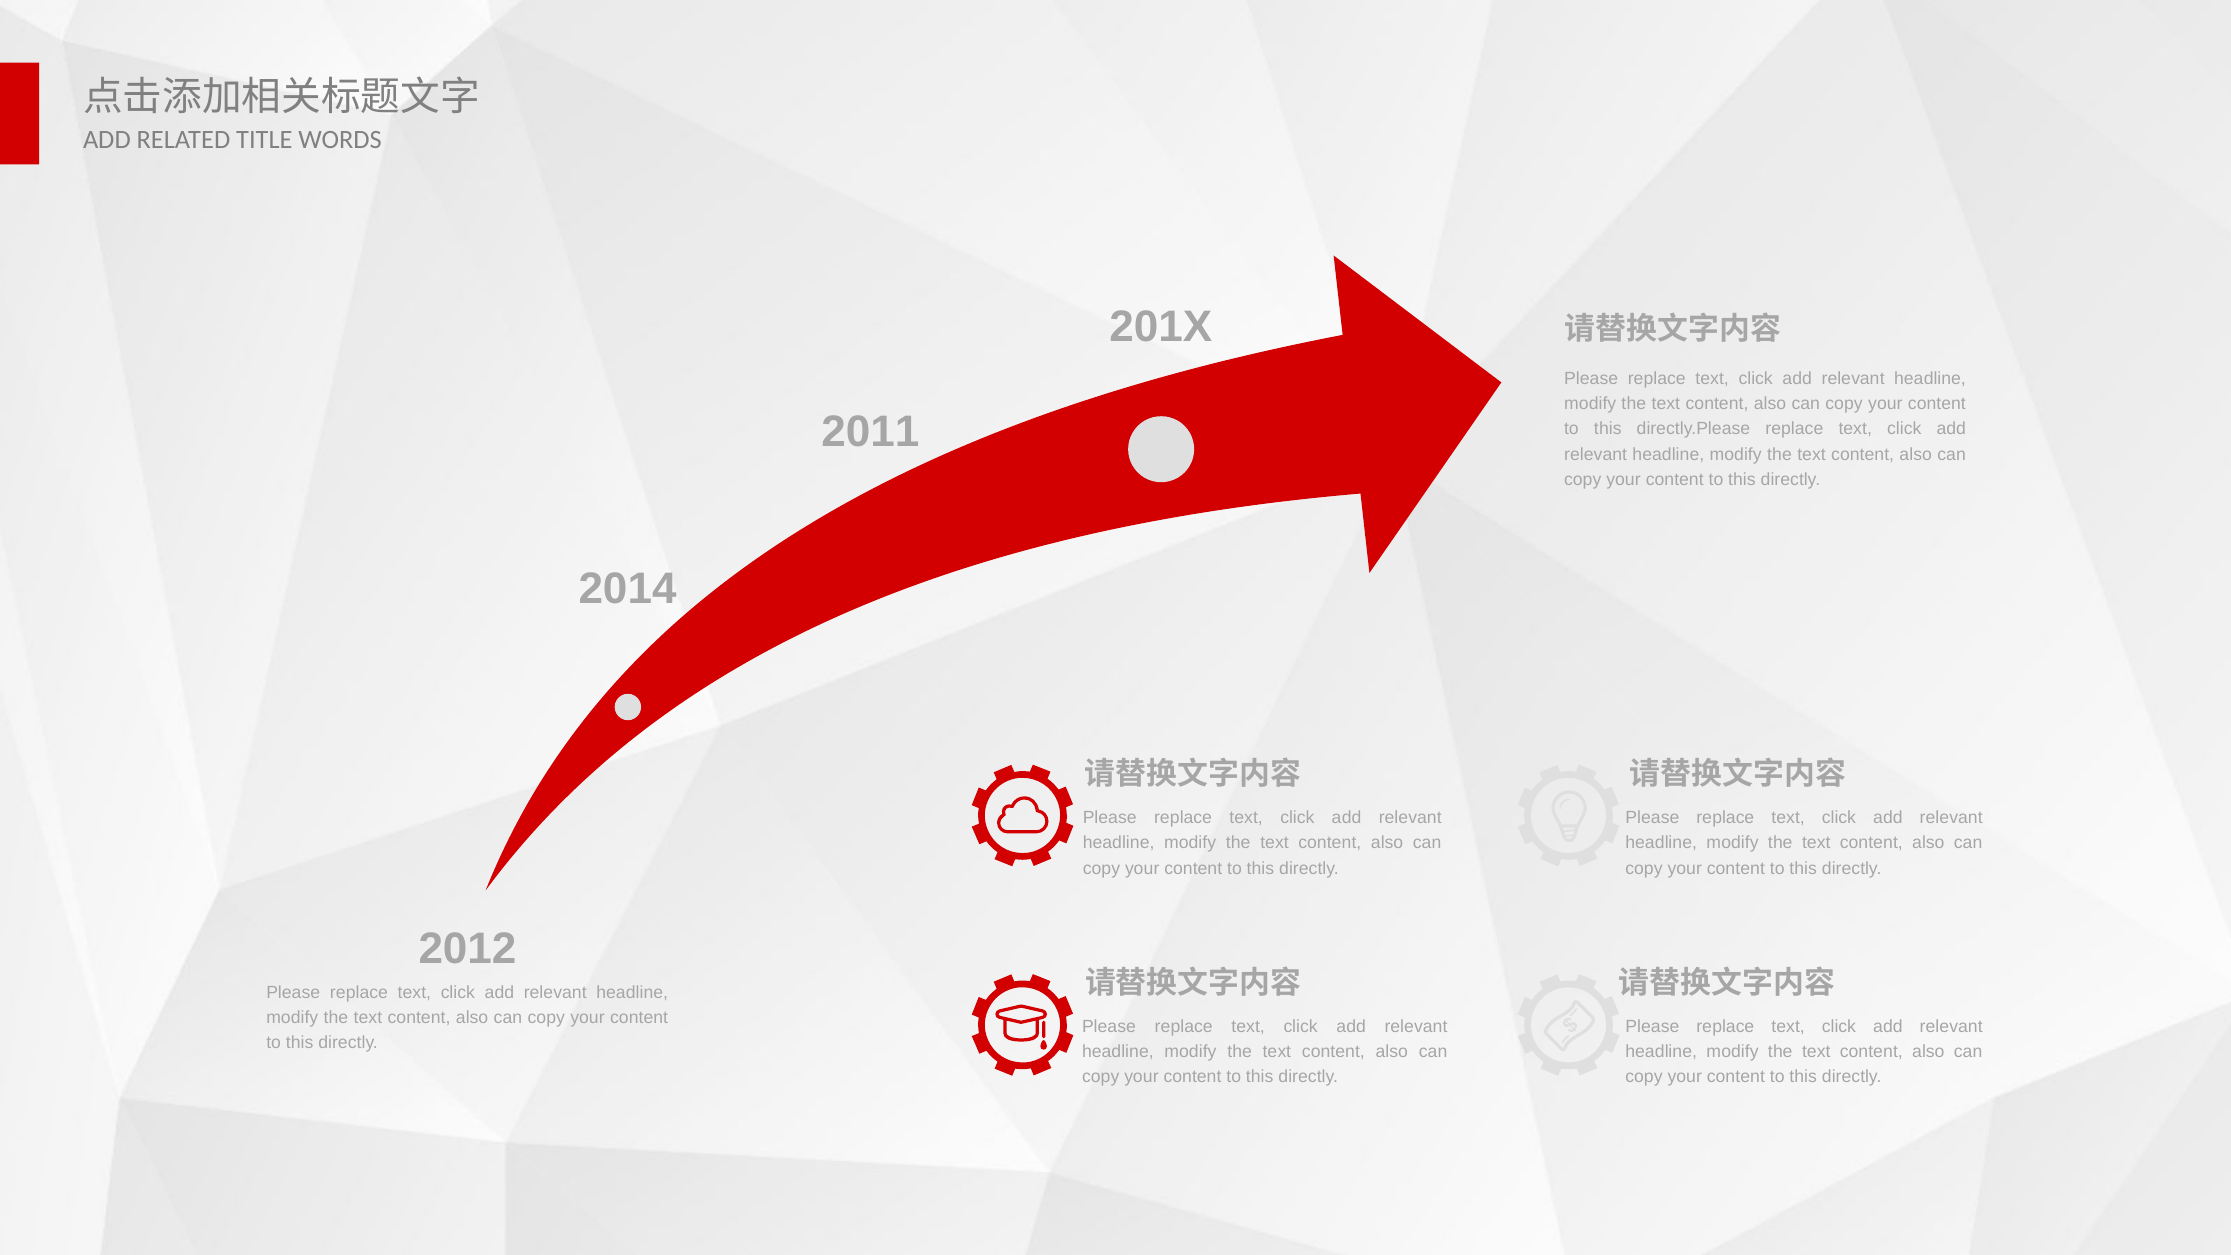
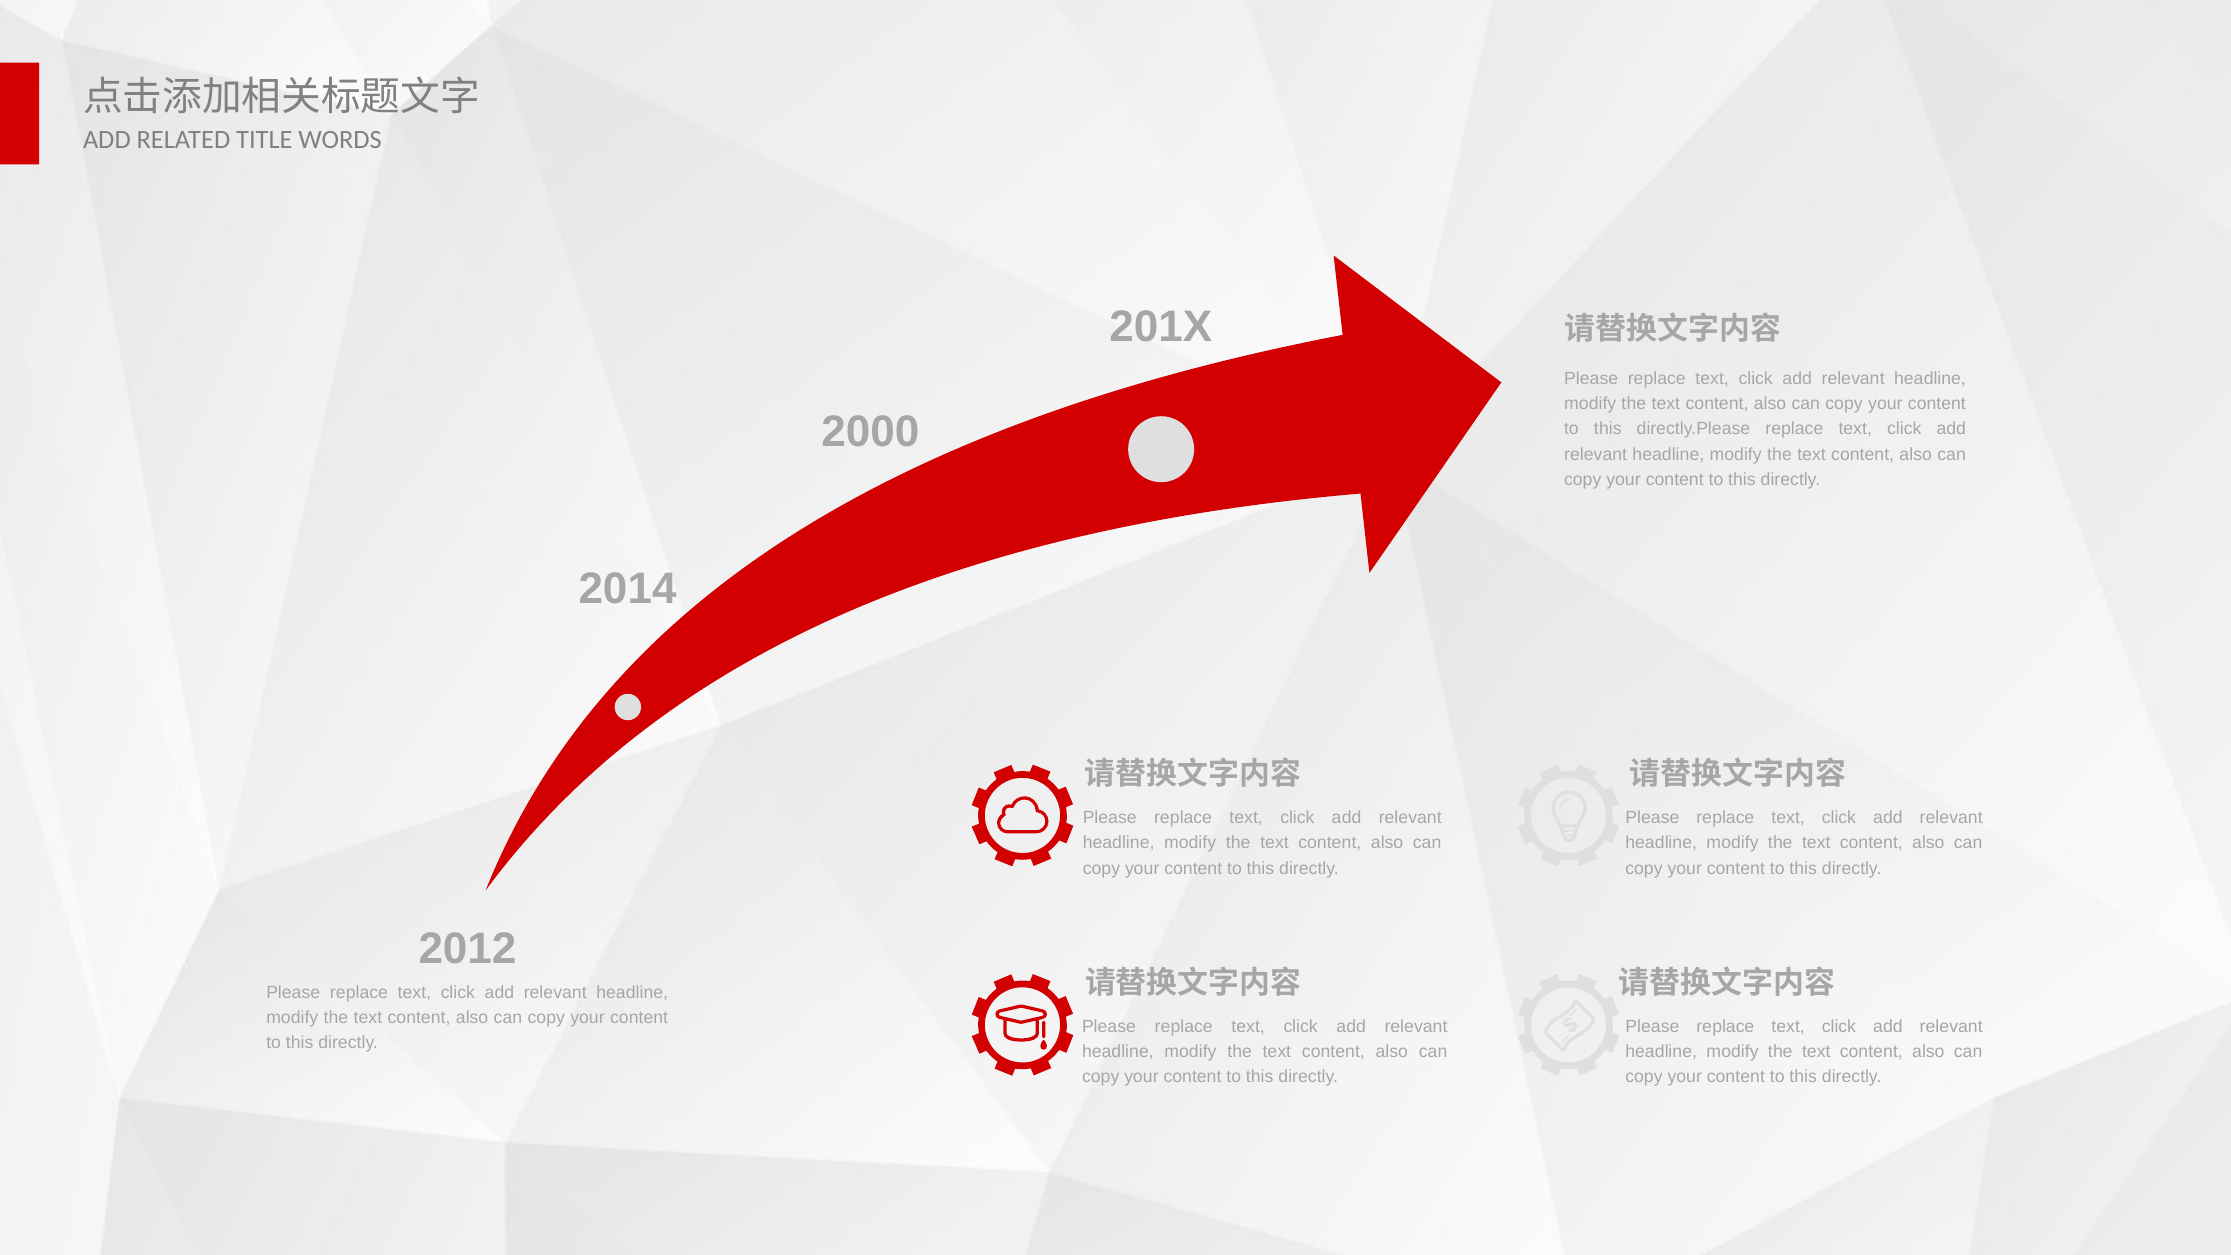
2011: 2011 -> 2000 (870, 432)
